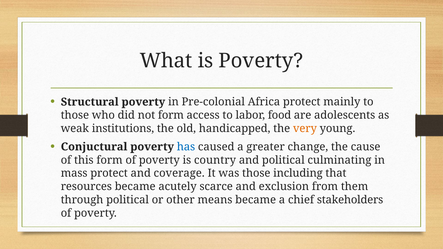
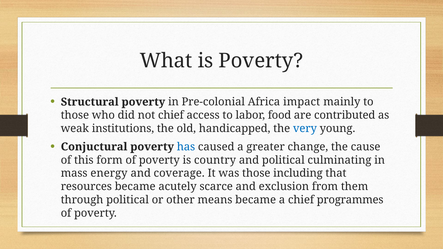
Africa protect: protect -> impact (302, 102)
not form: form -> chief (171, 115)
adolescents: adolescents -> contributed (345, 115)
very colour: orange -> blue (305, 129)
mass protect: protect -> energy (109, 173)
stakeholders: stakeholders -> programmes (350, 200)
